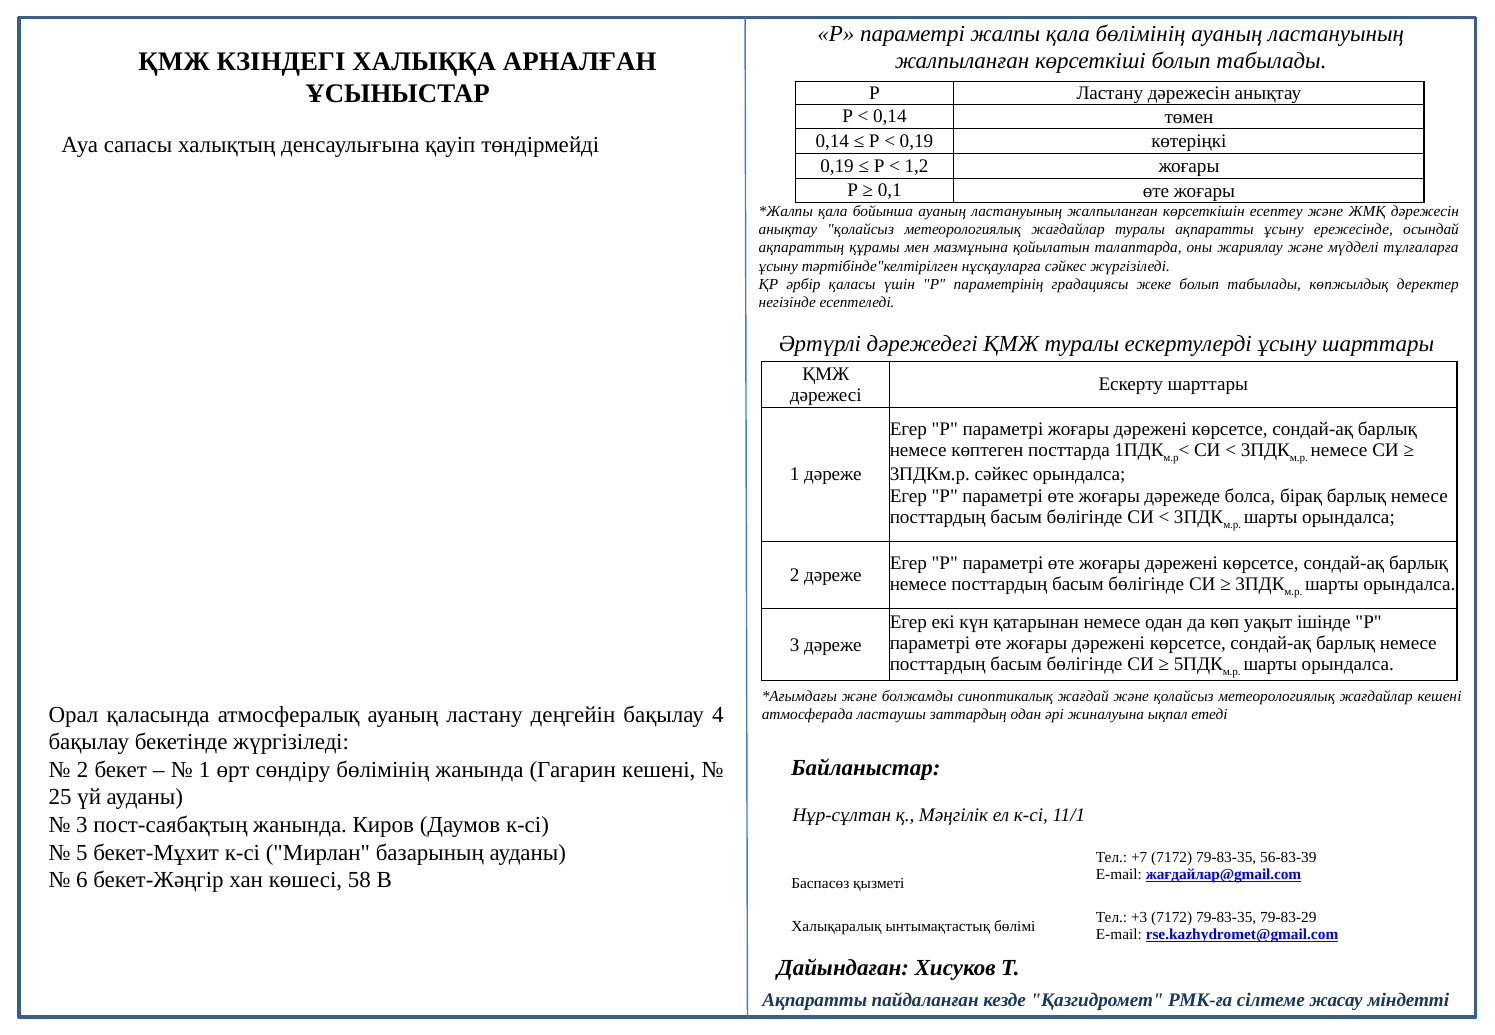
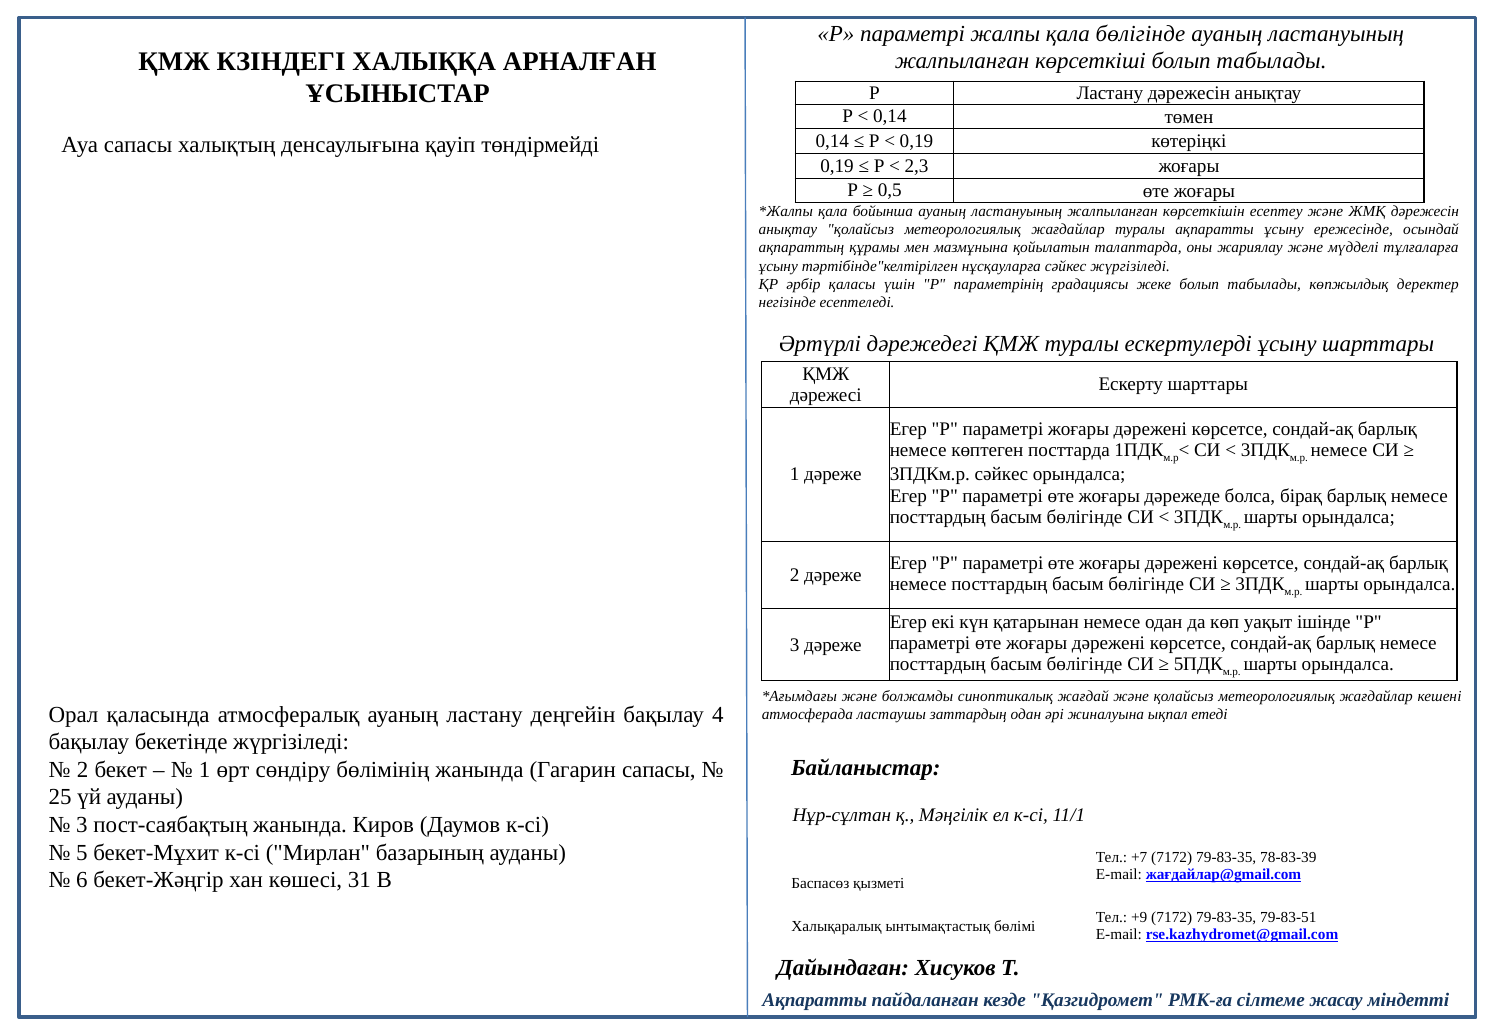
қала бөлімінің: бөлімінің -> бөлігінде (1140, 34)
1,2: 1,2 -> 2,3 (917, 166)
0,1: 0,1 -> 0,5 (890, 190)
Гагарин кешені: кешені -> сапасы (659, 770)
56-83-39: 56-83-39 -> 78-83-39 (1288, 858)
58: 58 -> 31 (359, 880)
+3: +3 -> +9 (1139, 918)
79-83-29: 79-83-29 -> 79-83-51 (1288, 918)
